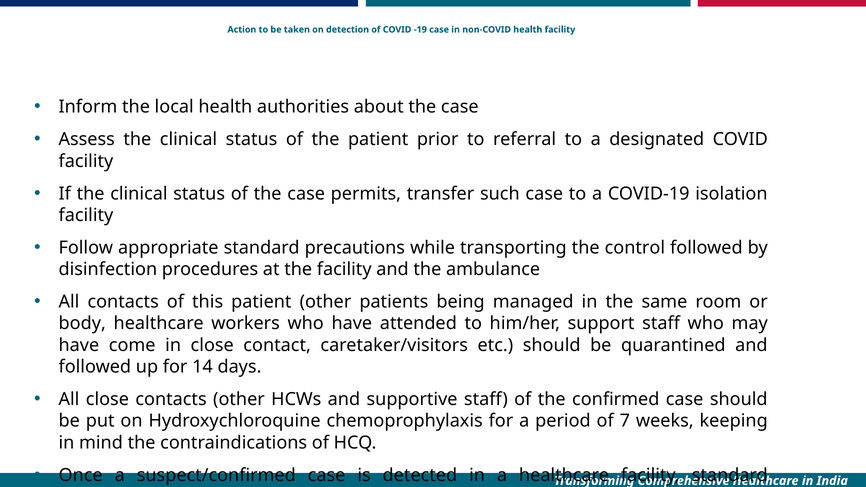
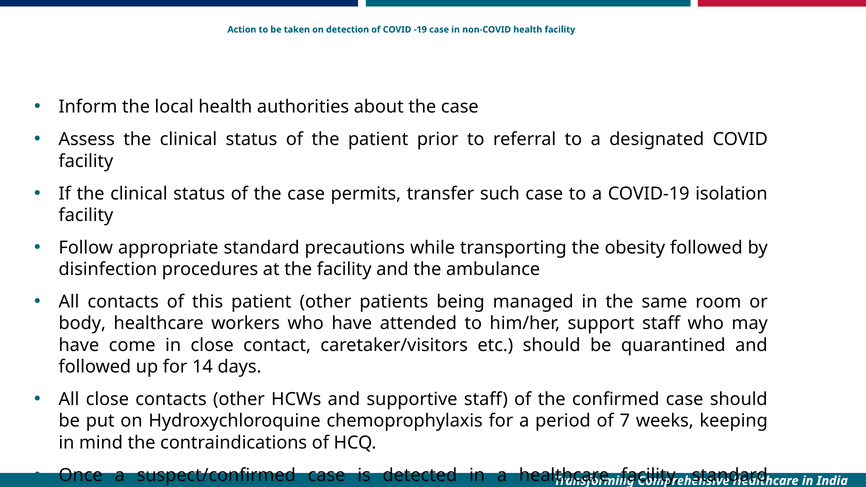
control: control -> obesity (635, 248)
